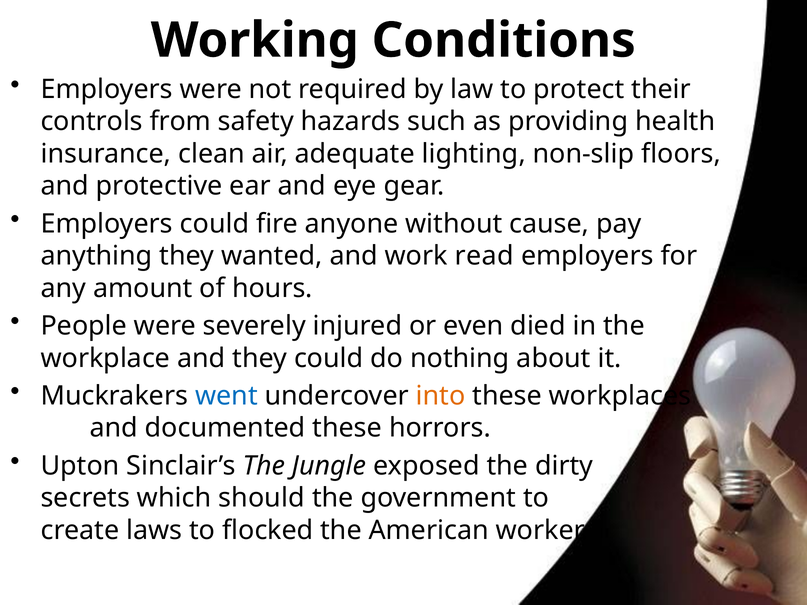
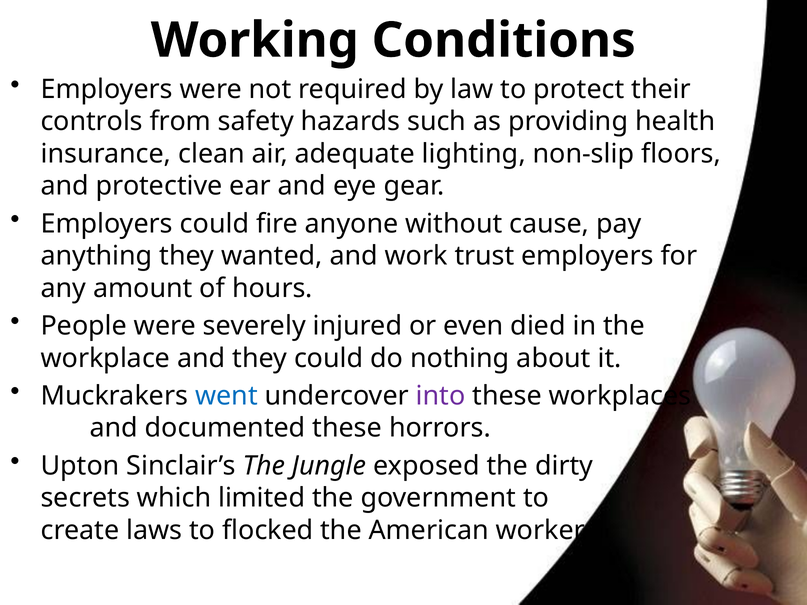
read: read -> trust (484, 256)
into colour: orange -> purple (441, 396)
should: should -> limited (262, 498)
